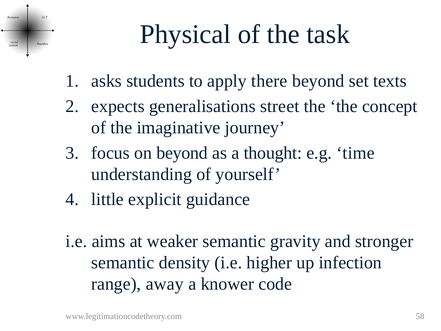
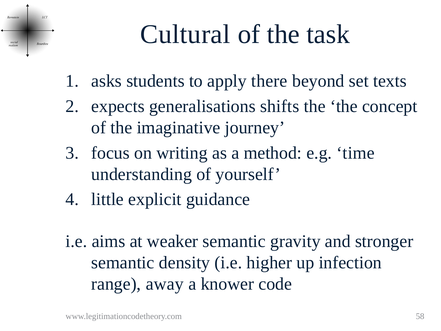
Physical: Physical -> Cultural (185, 34)
street: street -> shifts (280, 106)
on beyond: beyond -> writing (182, 153)
thought: thought -> method (273, 153)
